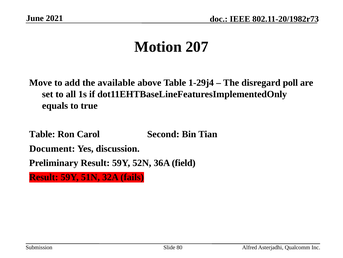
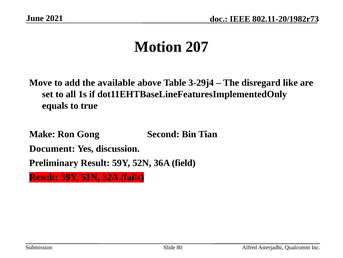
1-29j4: 1-29j4 -> 3-29j4 (201, 82)
poll: poll -> like (290, 82)
Table: Table -> Make (42, 134)
Carol: Carol -> Gong (88, 134)
